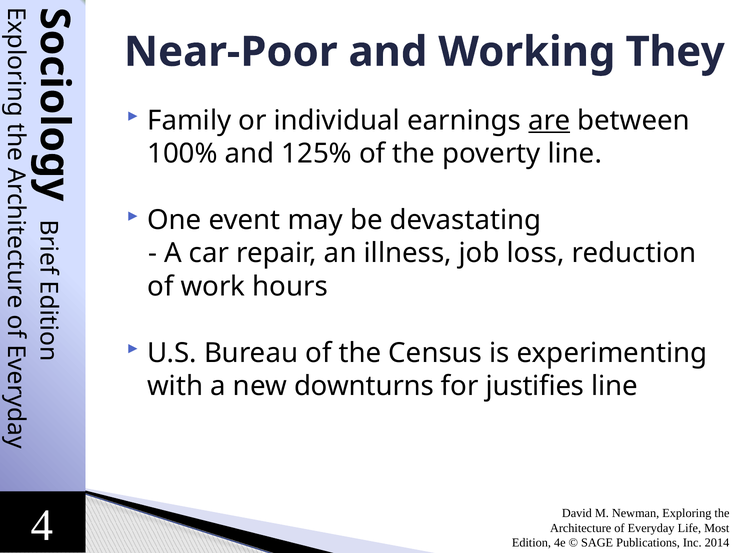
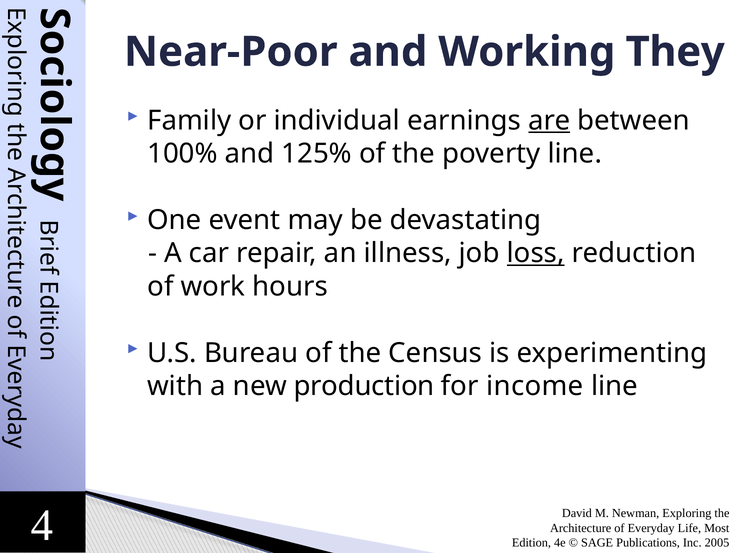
loss underline: none -> present (536, 253)
downturns: downturns -> production (364, 386)
justifies: justifies -> income (535, 386)
2014: 2014 -> 2005 (717, 543)
